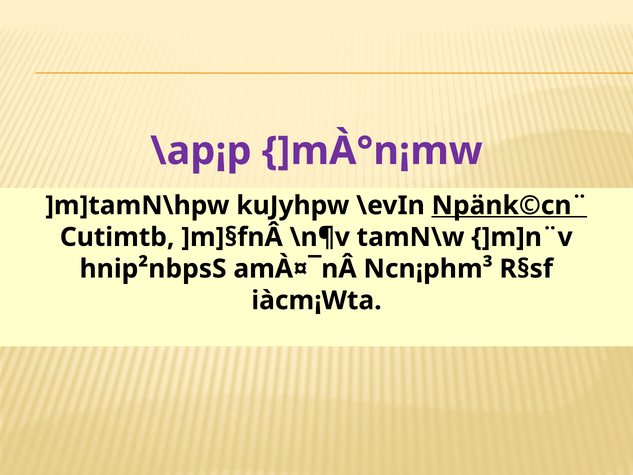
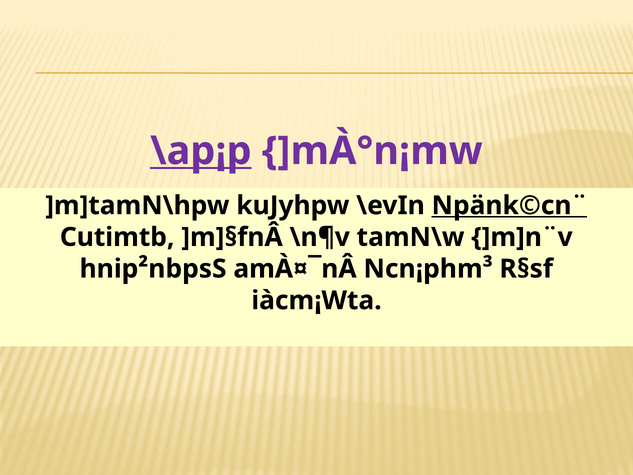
\ap¡p underline: none -> present (201, 151)
